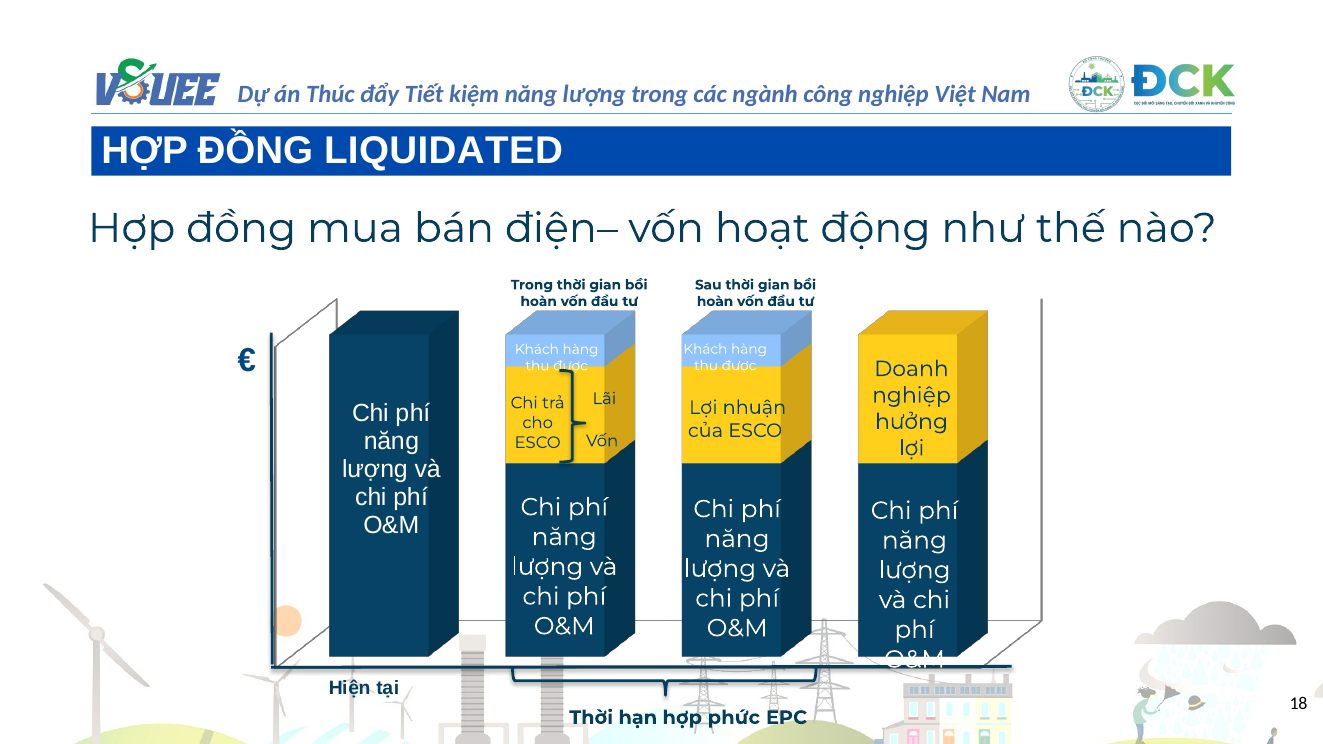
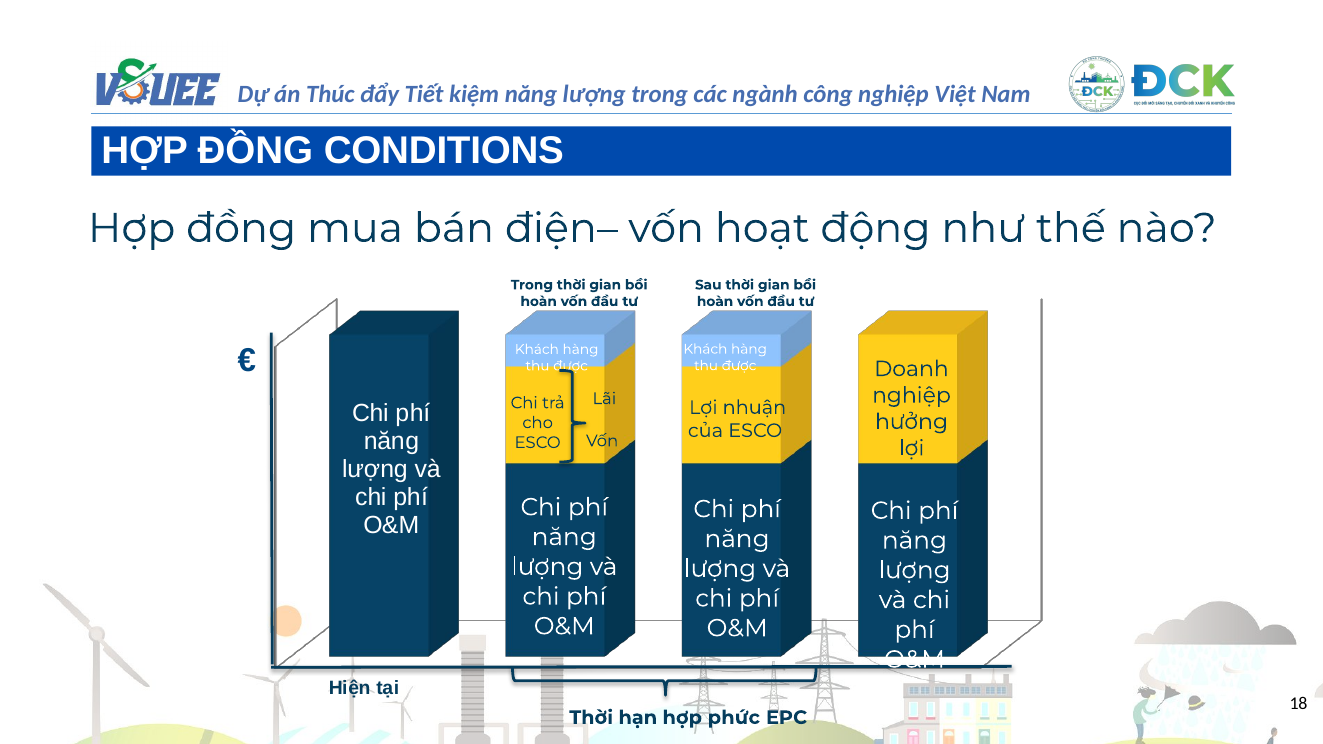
LIQUIDATED: LIQUIDATED -> CONDITIONS (444, 151)
